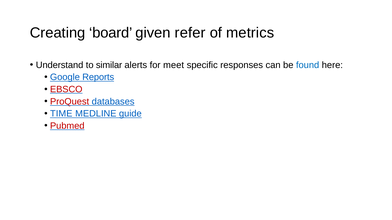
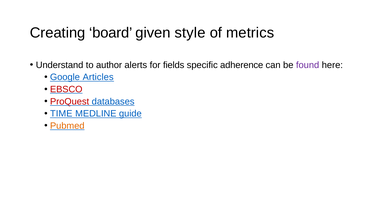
refer: refer -> style (190, 33)
similar: similar -> author (109, 65)
meet: meet -> fields (174, 65)
responses: responses -> adherence (242, 65)
found colour: blue -> purple (308, 65)
Reports: Reports -> Articles (98, 77)
Pubmed colour: red -> orange (67, 126)
